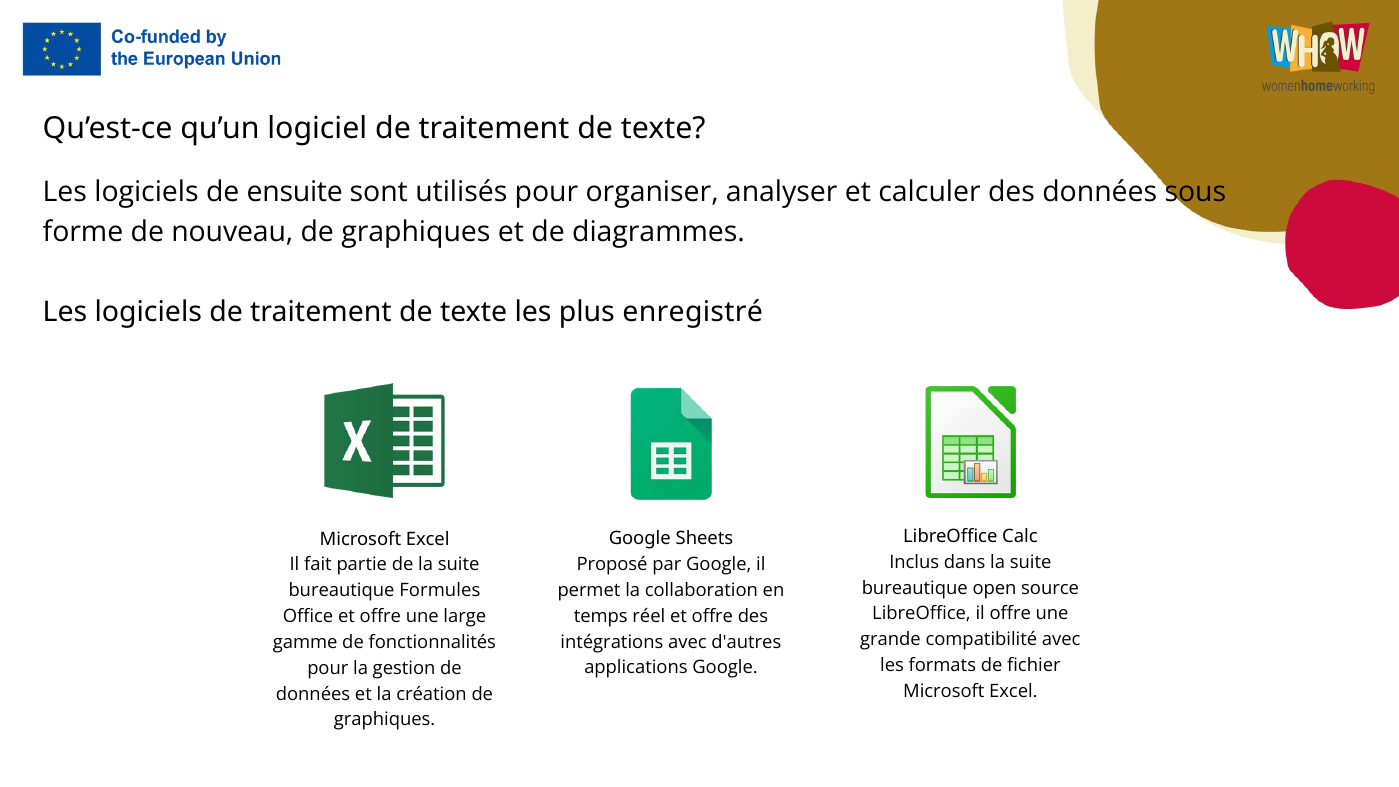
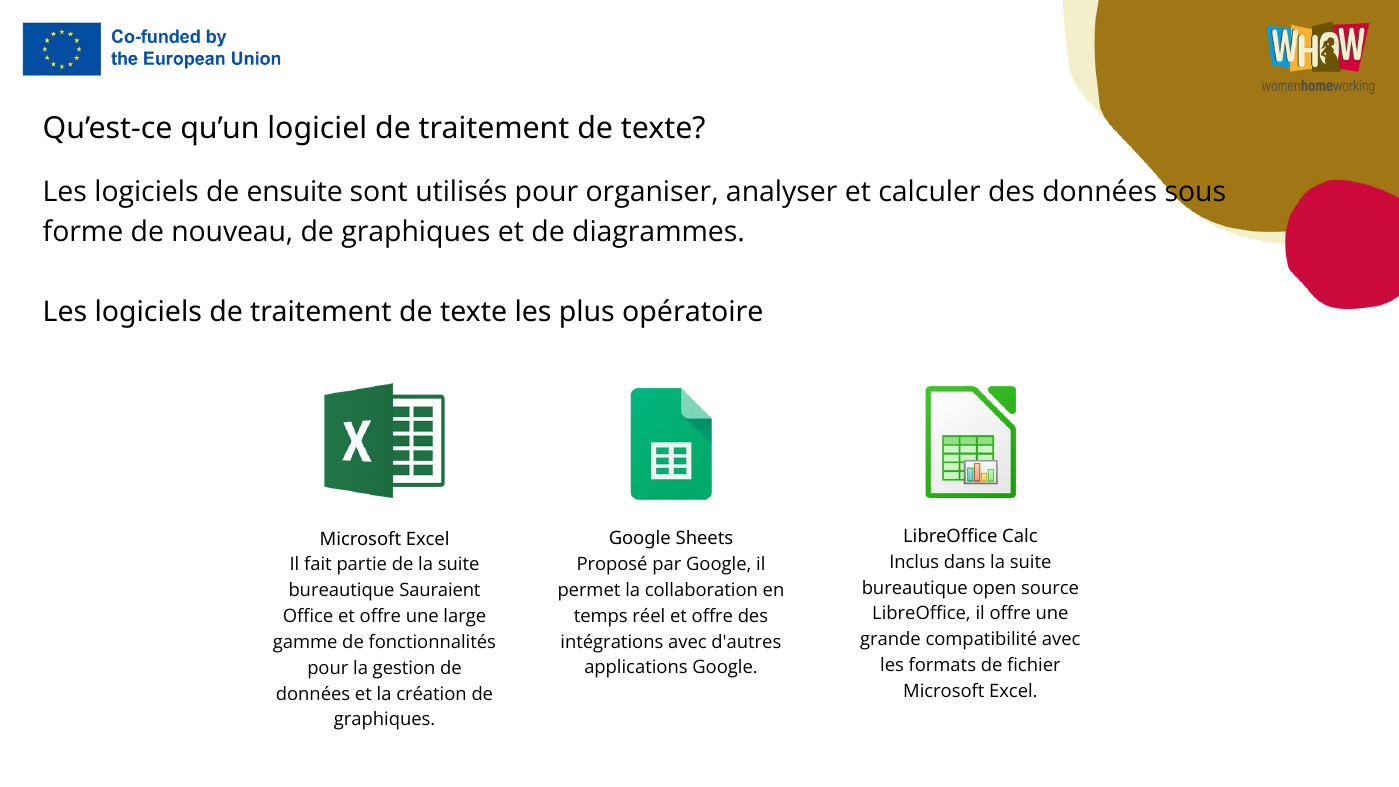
enregistré: enregistré -> opératoire (693, 312)
Formules: Formules -> Sauraient (440, 591)
